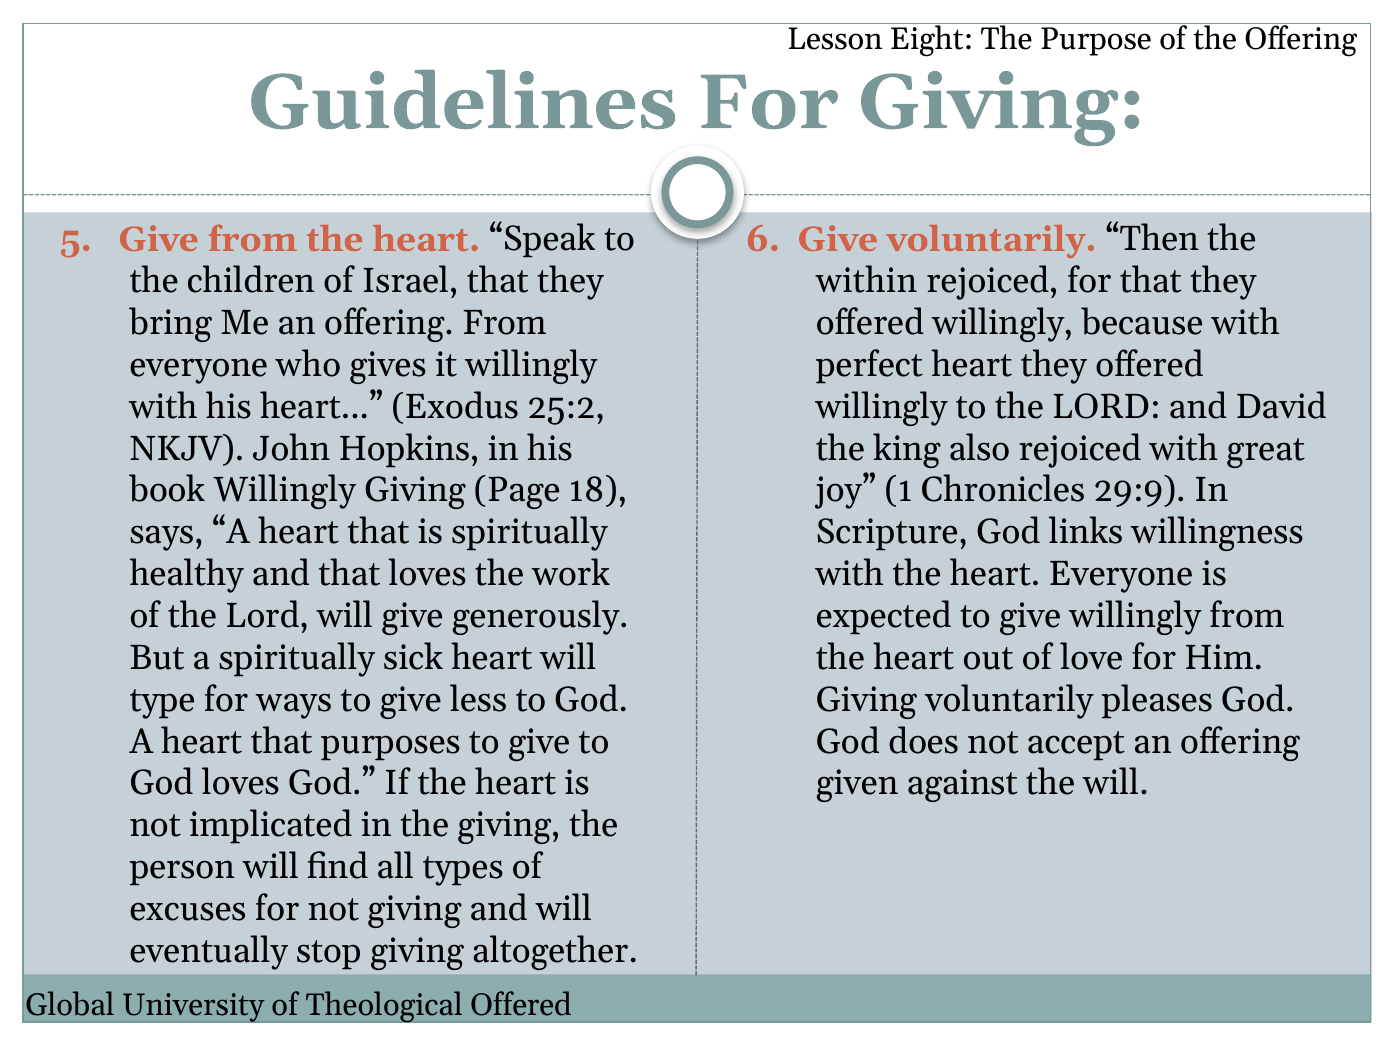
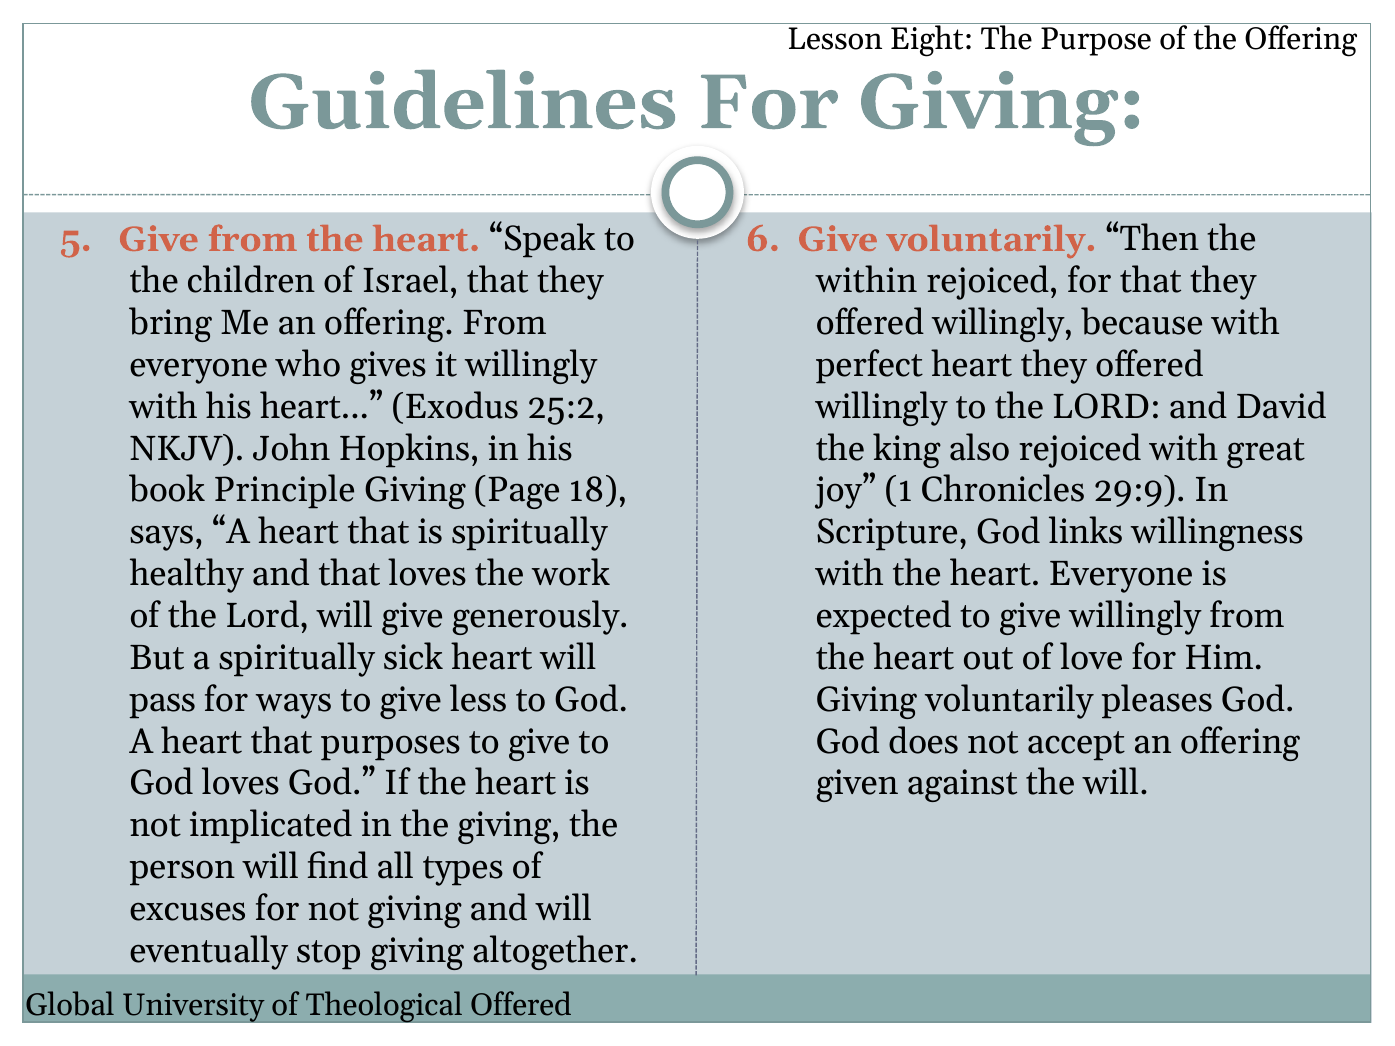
book Willingly: Willingly -> Principle (285, 491)
type: type -> pass (163, 700)
